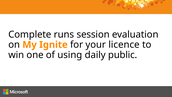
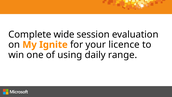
runs: runs -> wide (64, 34)
public: public -> range (123, 55)
